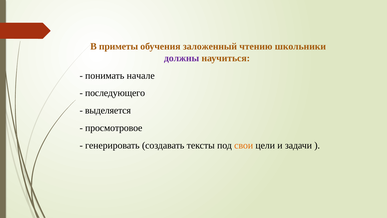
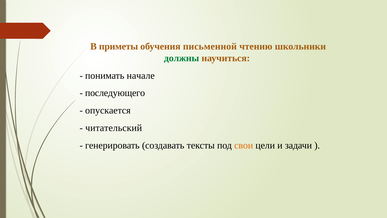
заложенный: заложенный -> письменной (210, 46)
должны colour: purple -> green (182, 58)
выделяется: выделяется -> опускается (108, 110)
просмотровое: просмотровое -> читательский (114, 128)
